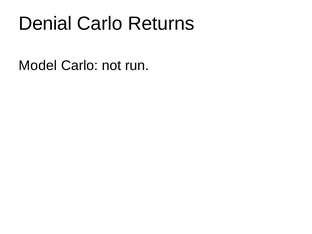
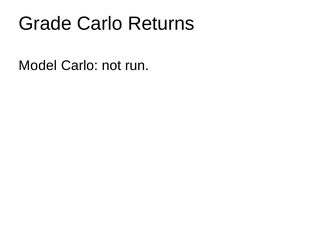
Denial: Denial -> Grade (45, 24)
